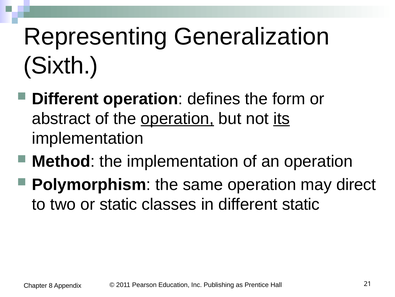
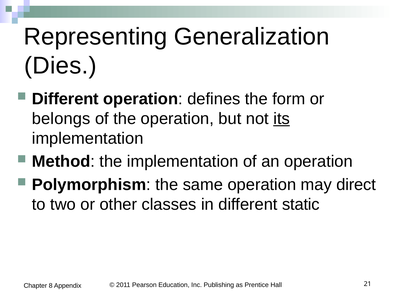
Sixth: Sixth -> Dies (60, 66)
abstract: abstract -> belongs (61, 118)
operation underline: present -> none (177, 118)
or static: static -> other (118, 204)
